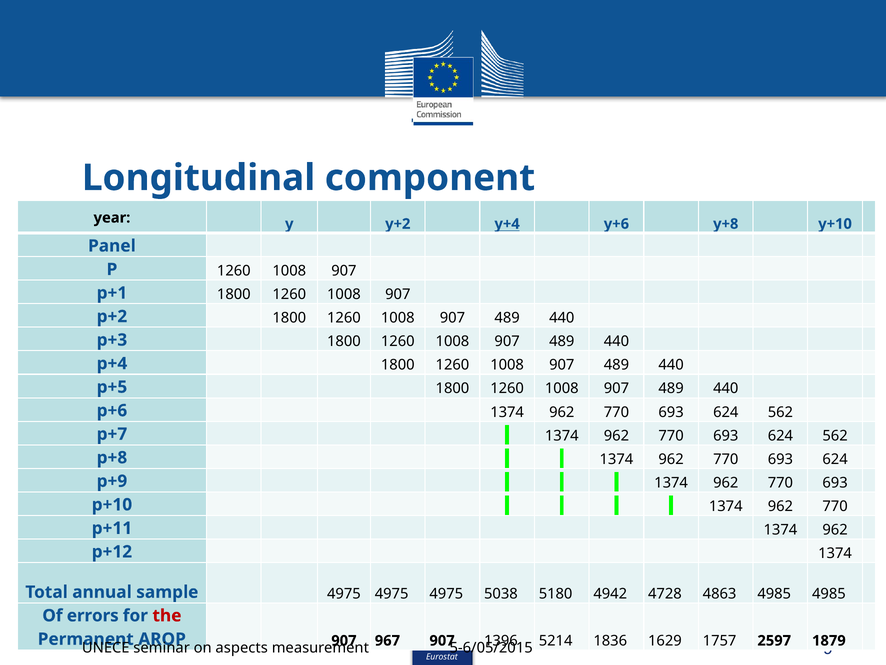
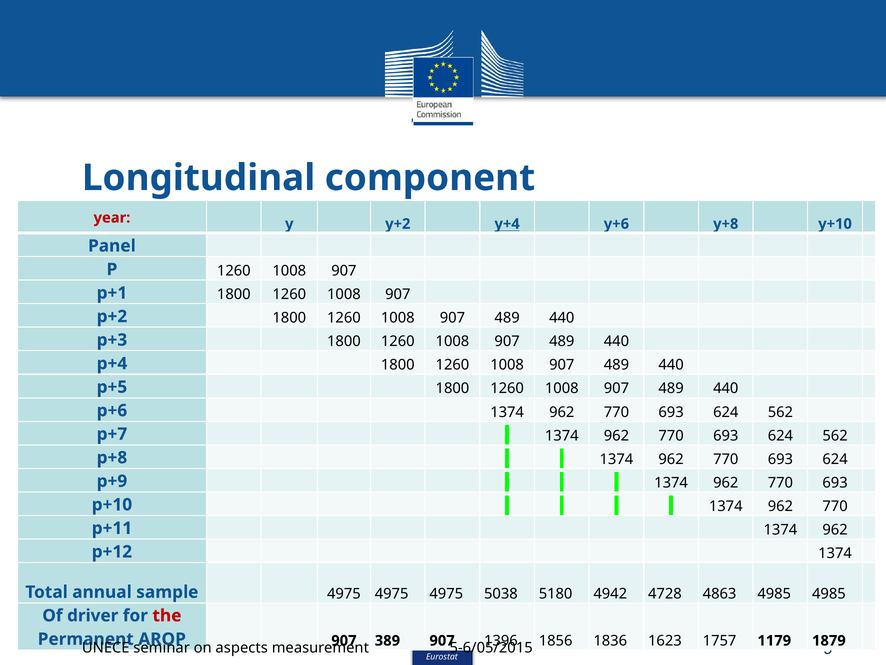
year colour: black -> red (112, 218)
errors: errors -> driver (93, 615)
967: 967 -> 389 (387, 640)
5214: 5214 -> 1856 (556, 640)
1629: 1629 -> 1623 (665, 640)
2597: 2597 -> 1179 (774, 640)
